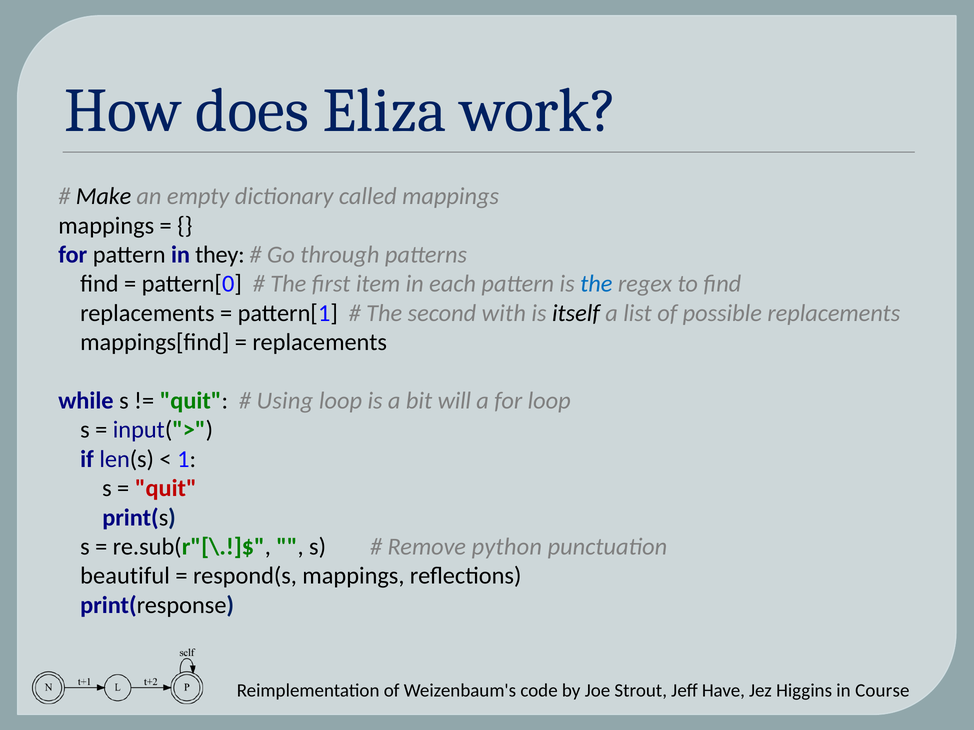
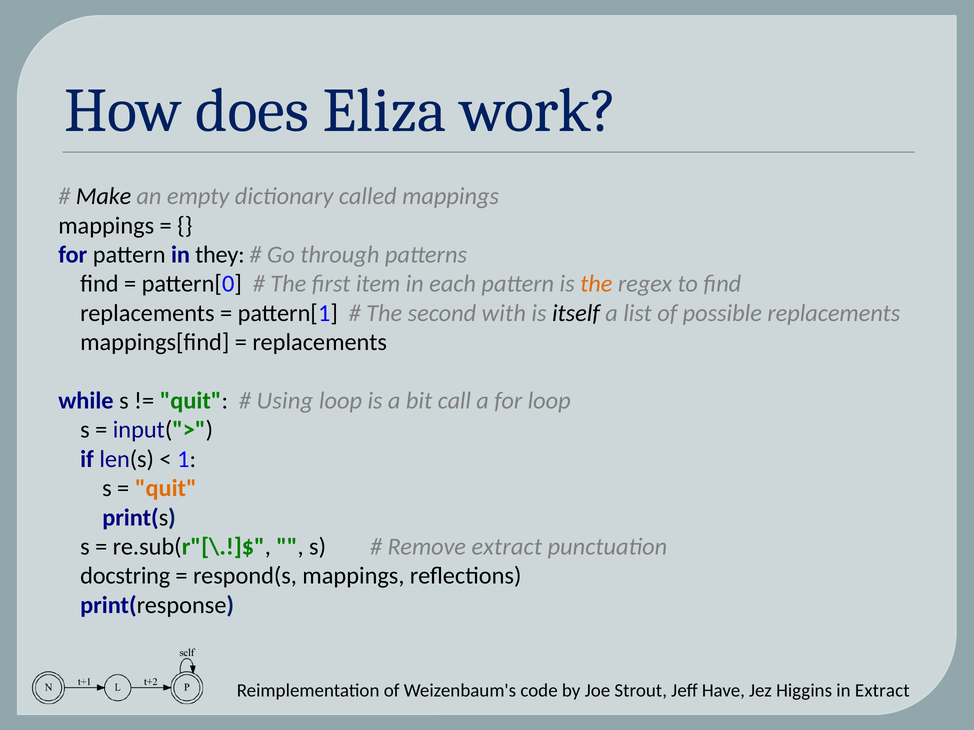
the colour: blue -> orange (596, 284)
will: will -> call (454, 401)
quit colour: red -> orange (166, 489)
Remove python: python -> extract (507, 547)
beautiful: beautiful -> docstring (125, 576)
in Course: Course -> Extract (882, 691)
